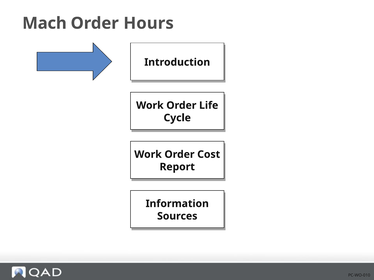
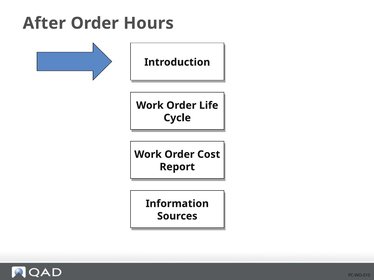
Mach: Mach -> After (44, 23)
